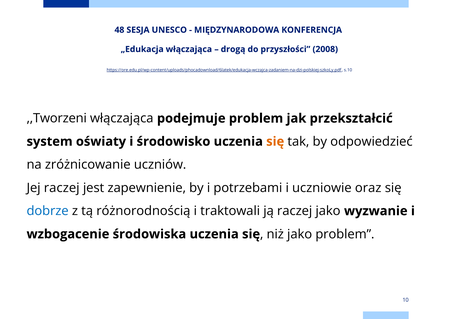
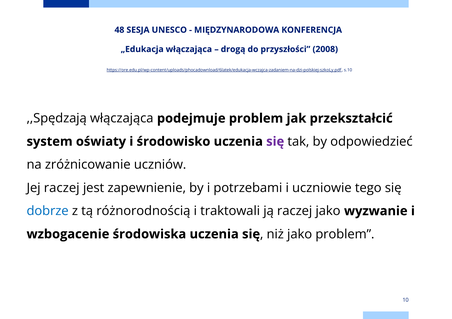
,,Tworzeni: ,,Tworzeni -> ,,Spędzają (57, 119)
się colour: orange -> purple (275, 142)
oraz: oraz -> tego (368, 188)
